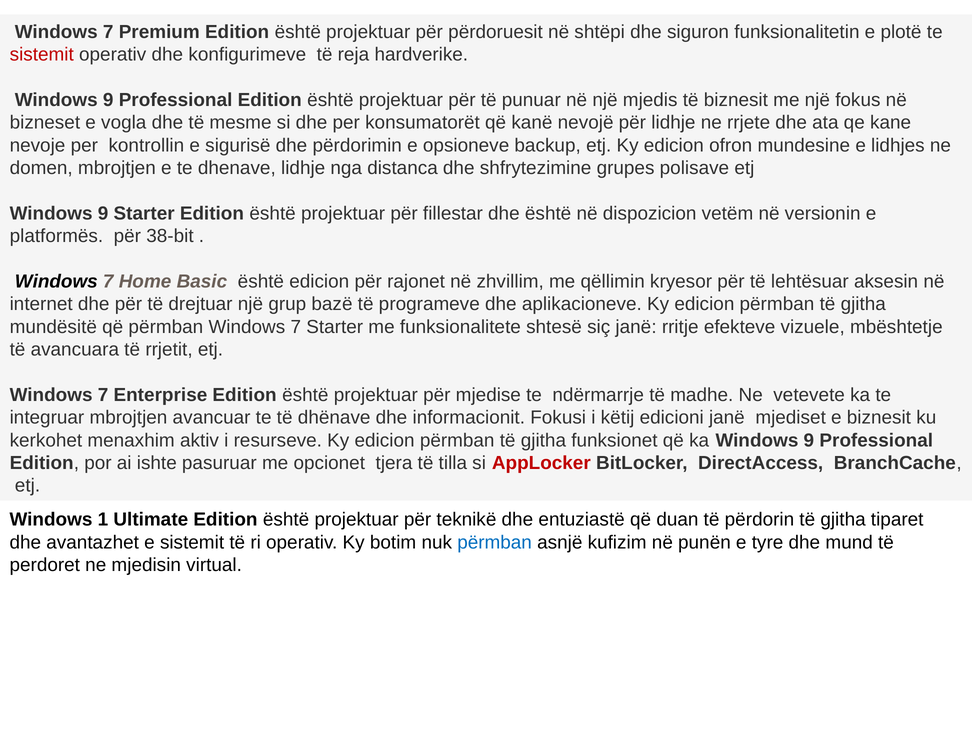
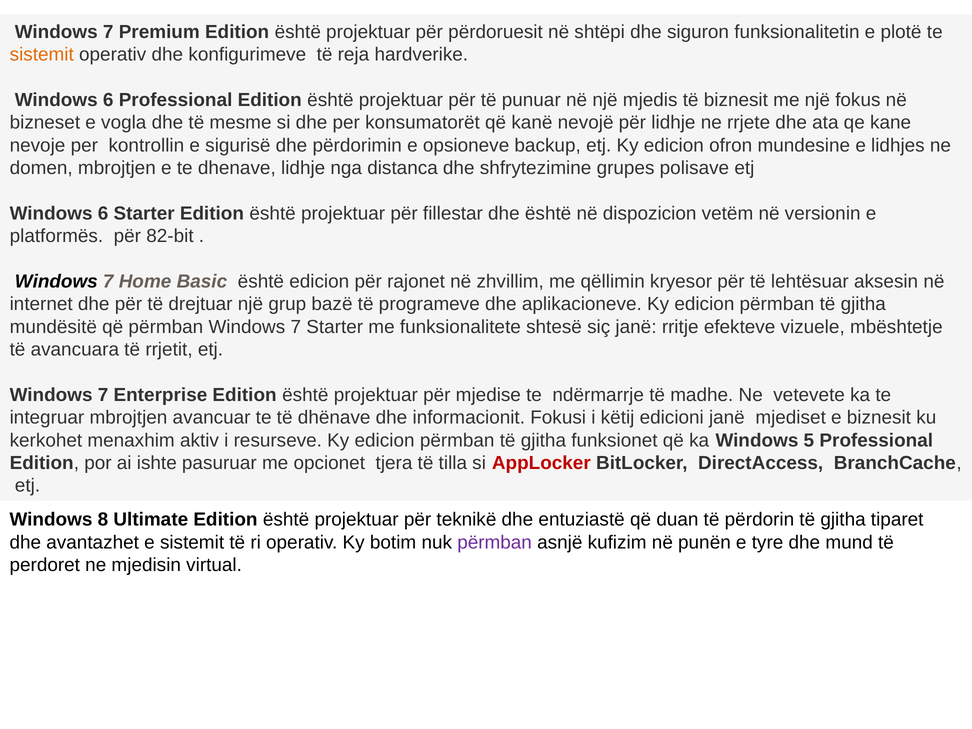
sistemit colour: red -> orange (42, 55)
9: 9 -> 6 (108, 100)
9: 9 -> 6 (103, 213)
38-bit: 38-bit -> 82-bit (170, 236)
ka Windows 9: 9 -> 5 (809, 440)
1: 1 -> 8 (103, 520)
përmban colour: blue -> purple (495, 542)
